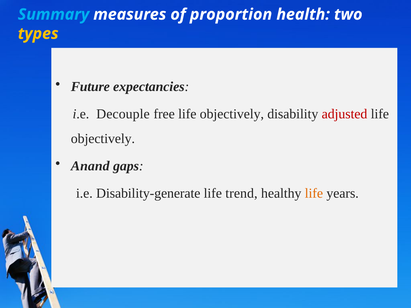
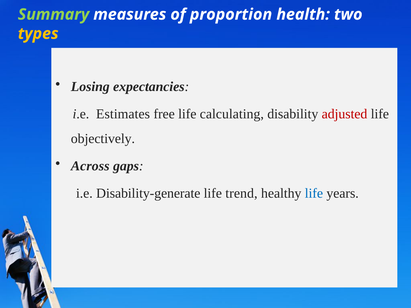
Summary colour: light blue -> light green (54, 14)
Future: Future -> Losing (90, 87)
Decouple: Decouple -> Estimates (123, 114)
free life objectively: objectively -> calculating (232, 114)
Anand: Anand -> Across (90, 166)
life colour: orange -> blue (314, 193)
